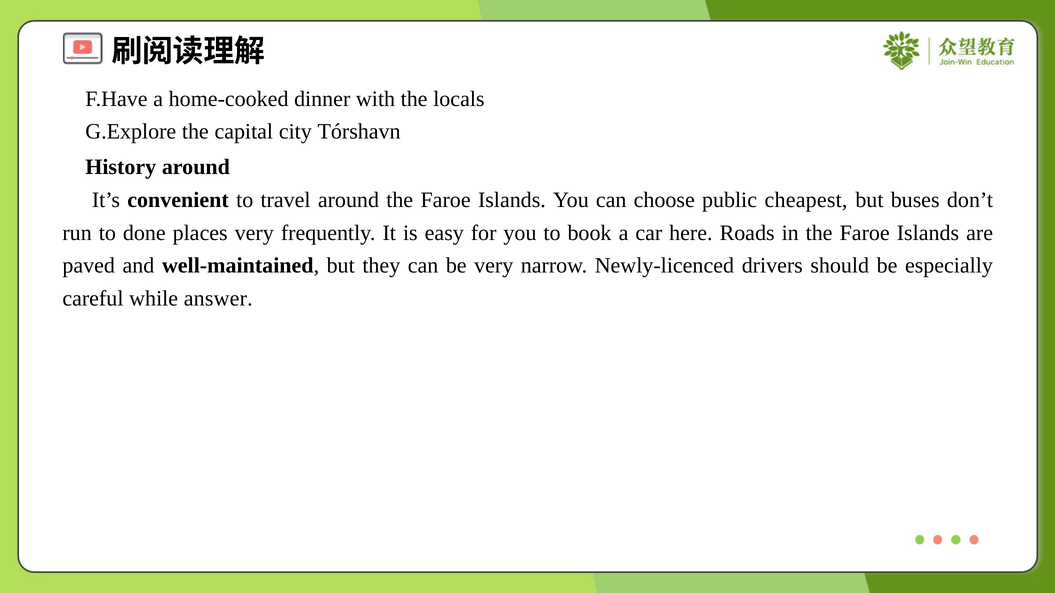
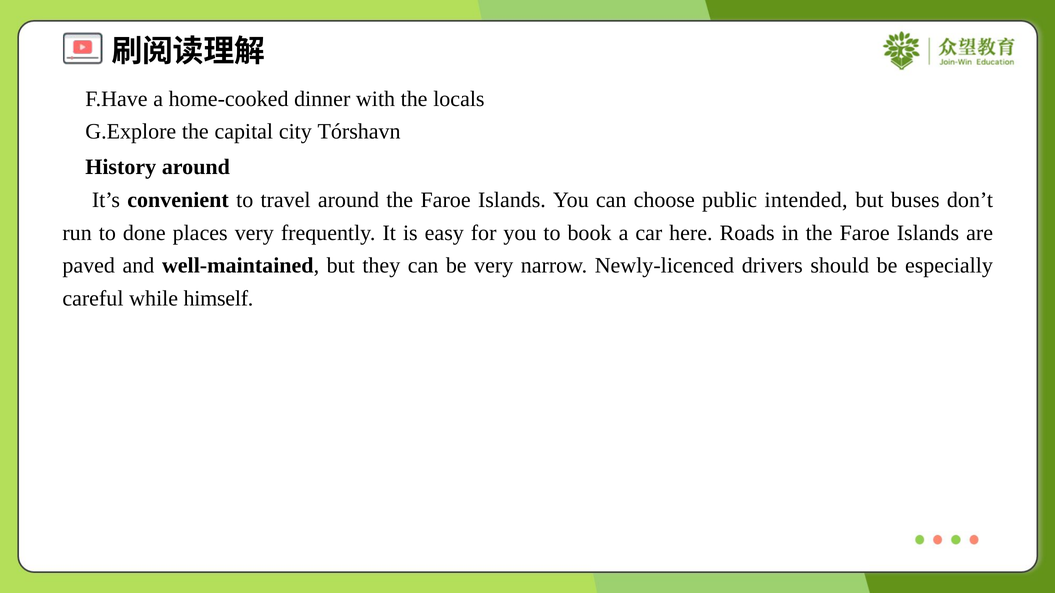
cheapest: cheapest -> intended (806, 200)
answer: answer -> himself (218, 299)
